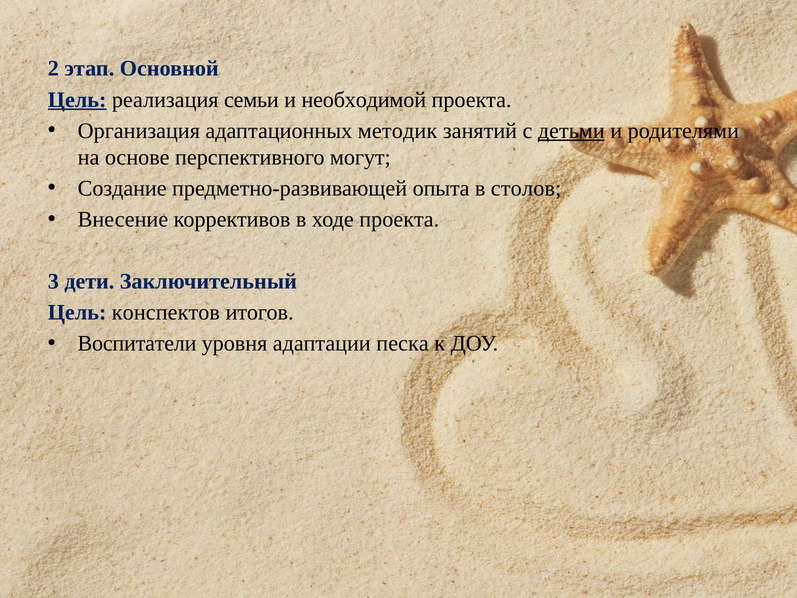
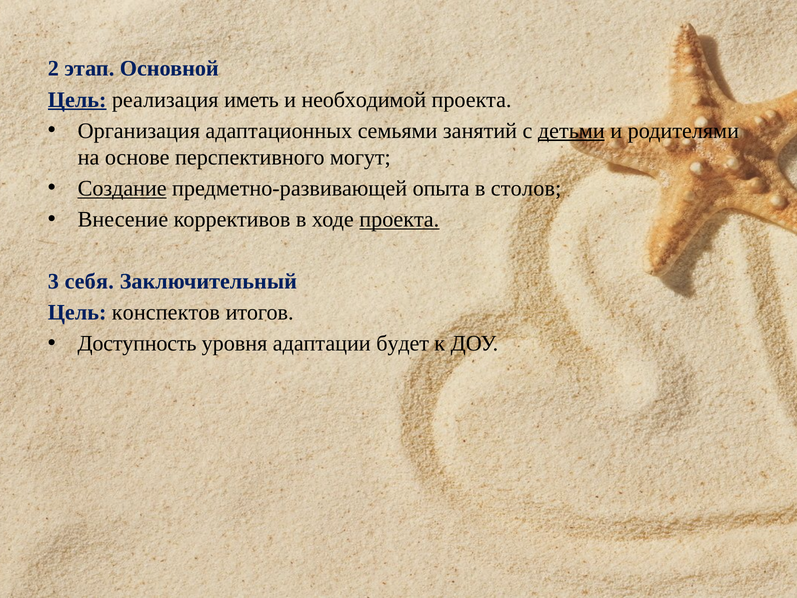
семьи: семьи -> иметь (251, 100)
методик: методик -> семьями (398, 131)
Создание underline: none -> present (122, 188)
проекта underline: none -> present (399, 219)
дети: дети -> себя (89, 281)
Воспитатели: Воспитатели -> Доступность (137, 344)
песка: песка -> будет (403, 344)
